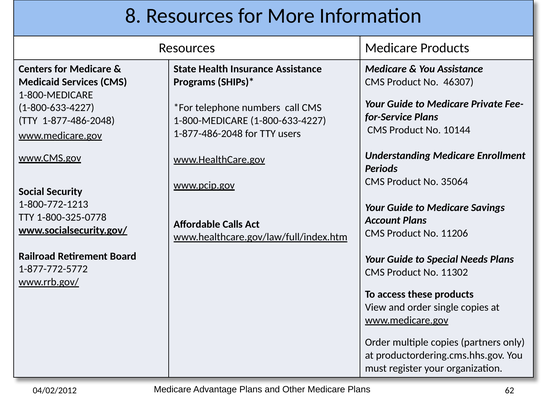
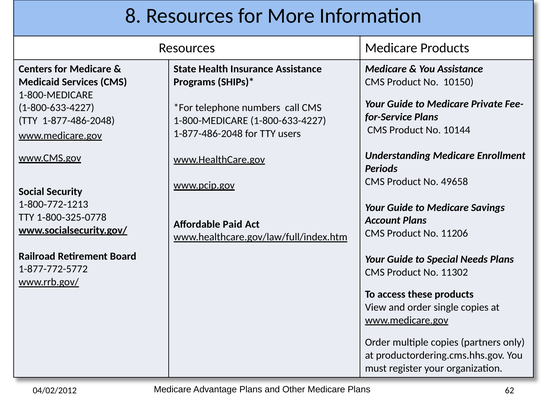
46307: 46307 -> 10150 (458, 82)
35064: 35064 -> 49658 (454, 182)
Calls: Calls -> Paid (233, 224)
